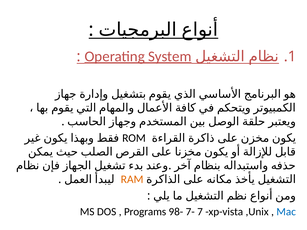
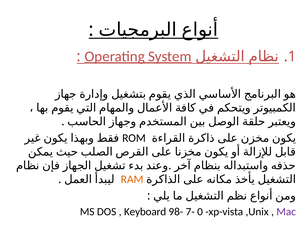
Programs: Programs -> Keyboard (145, 212)
7: 7 -> 0 (200, 212)
Mac colour: blue -> purple (286, 212)
